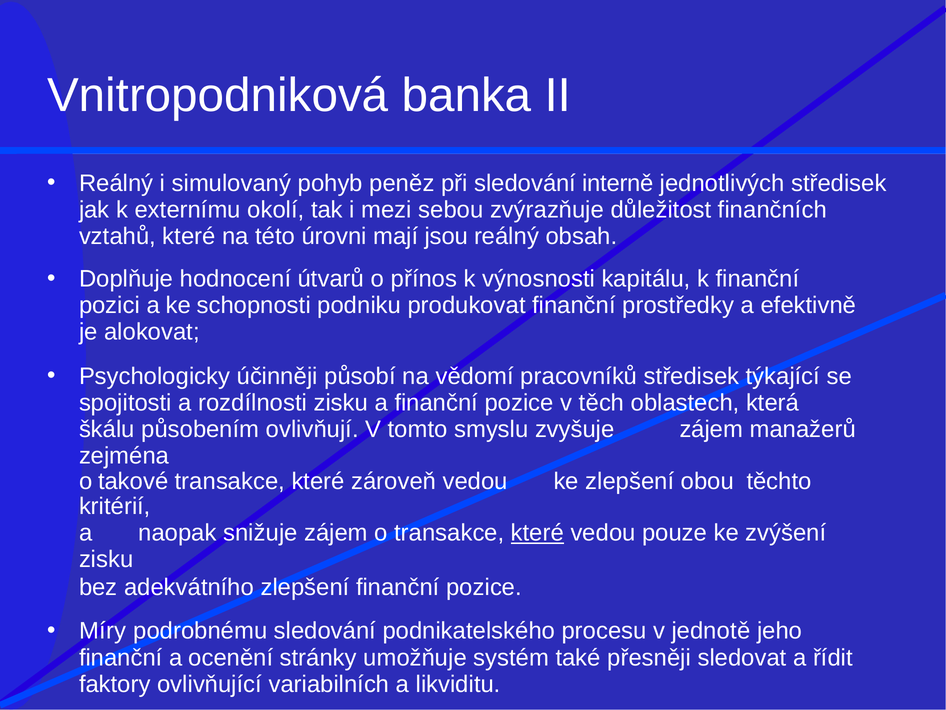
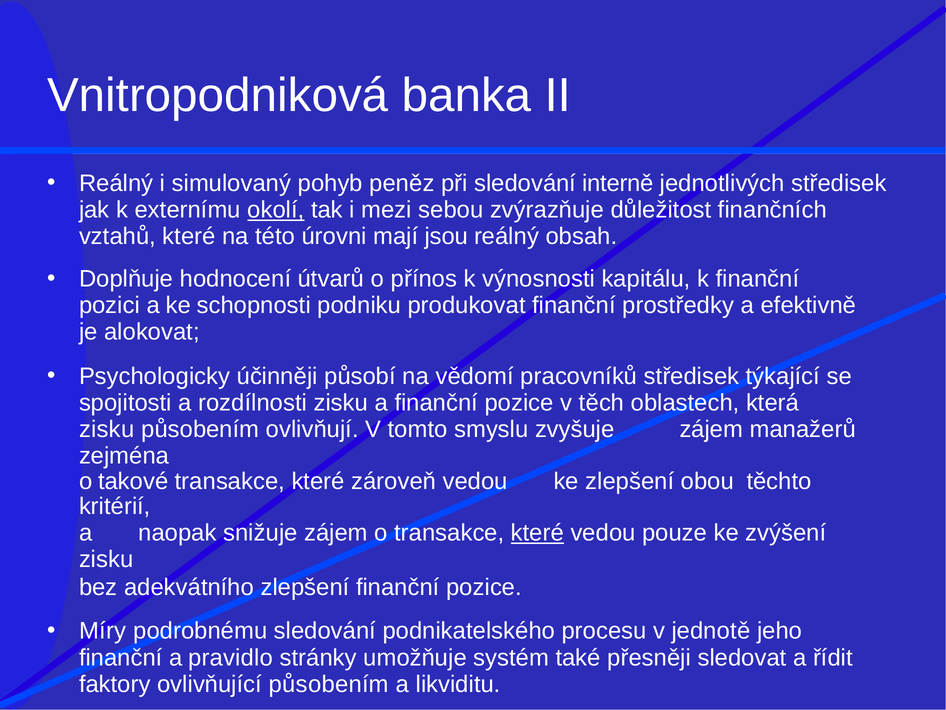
okolí underline: none -> present (276, 210)
škálu: škálu -> zisku (107, 429)
ocenění: ocenění -> pravidlo (231, 657)
ovlivňující variabilních: variabilních -> působením (329, 684)
